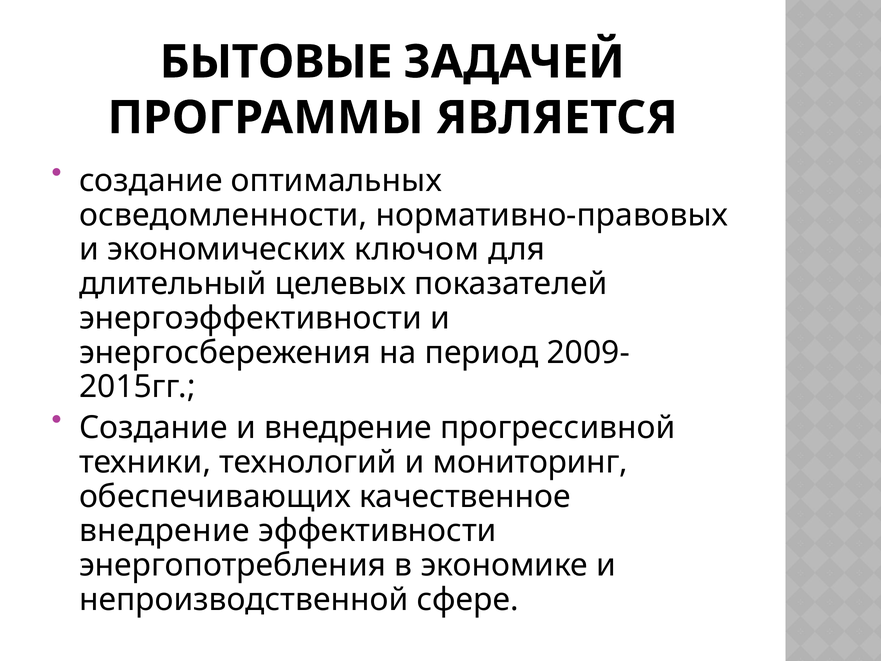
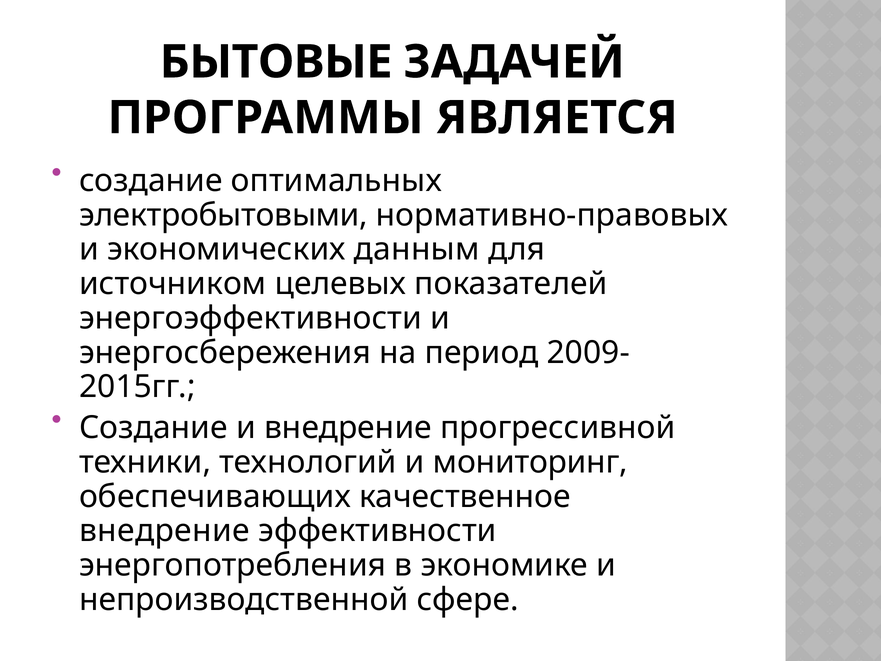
осведомленности: осведомленности -> электробытовыми (224, 215)
ключом: ключом -> данным (417, 249)
длительный: длительный -> источником (173, 284)
